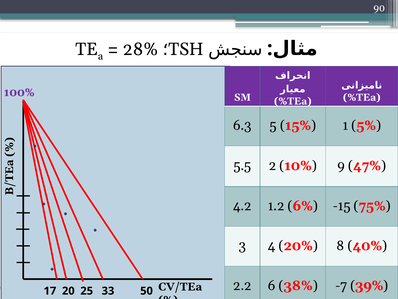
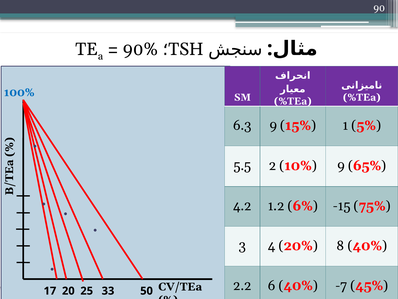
28%: 28% -> 90% (141, 49)
100% colour: purple -> blue (19, 92)
6.3 5: 5 -> 9 (273, 125)
47%: 47% -> 65% (367, 165)
38%: 38% -> 40% (298, 285)
39%: 39% -> 45% (369, 285)
